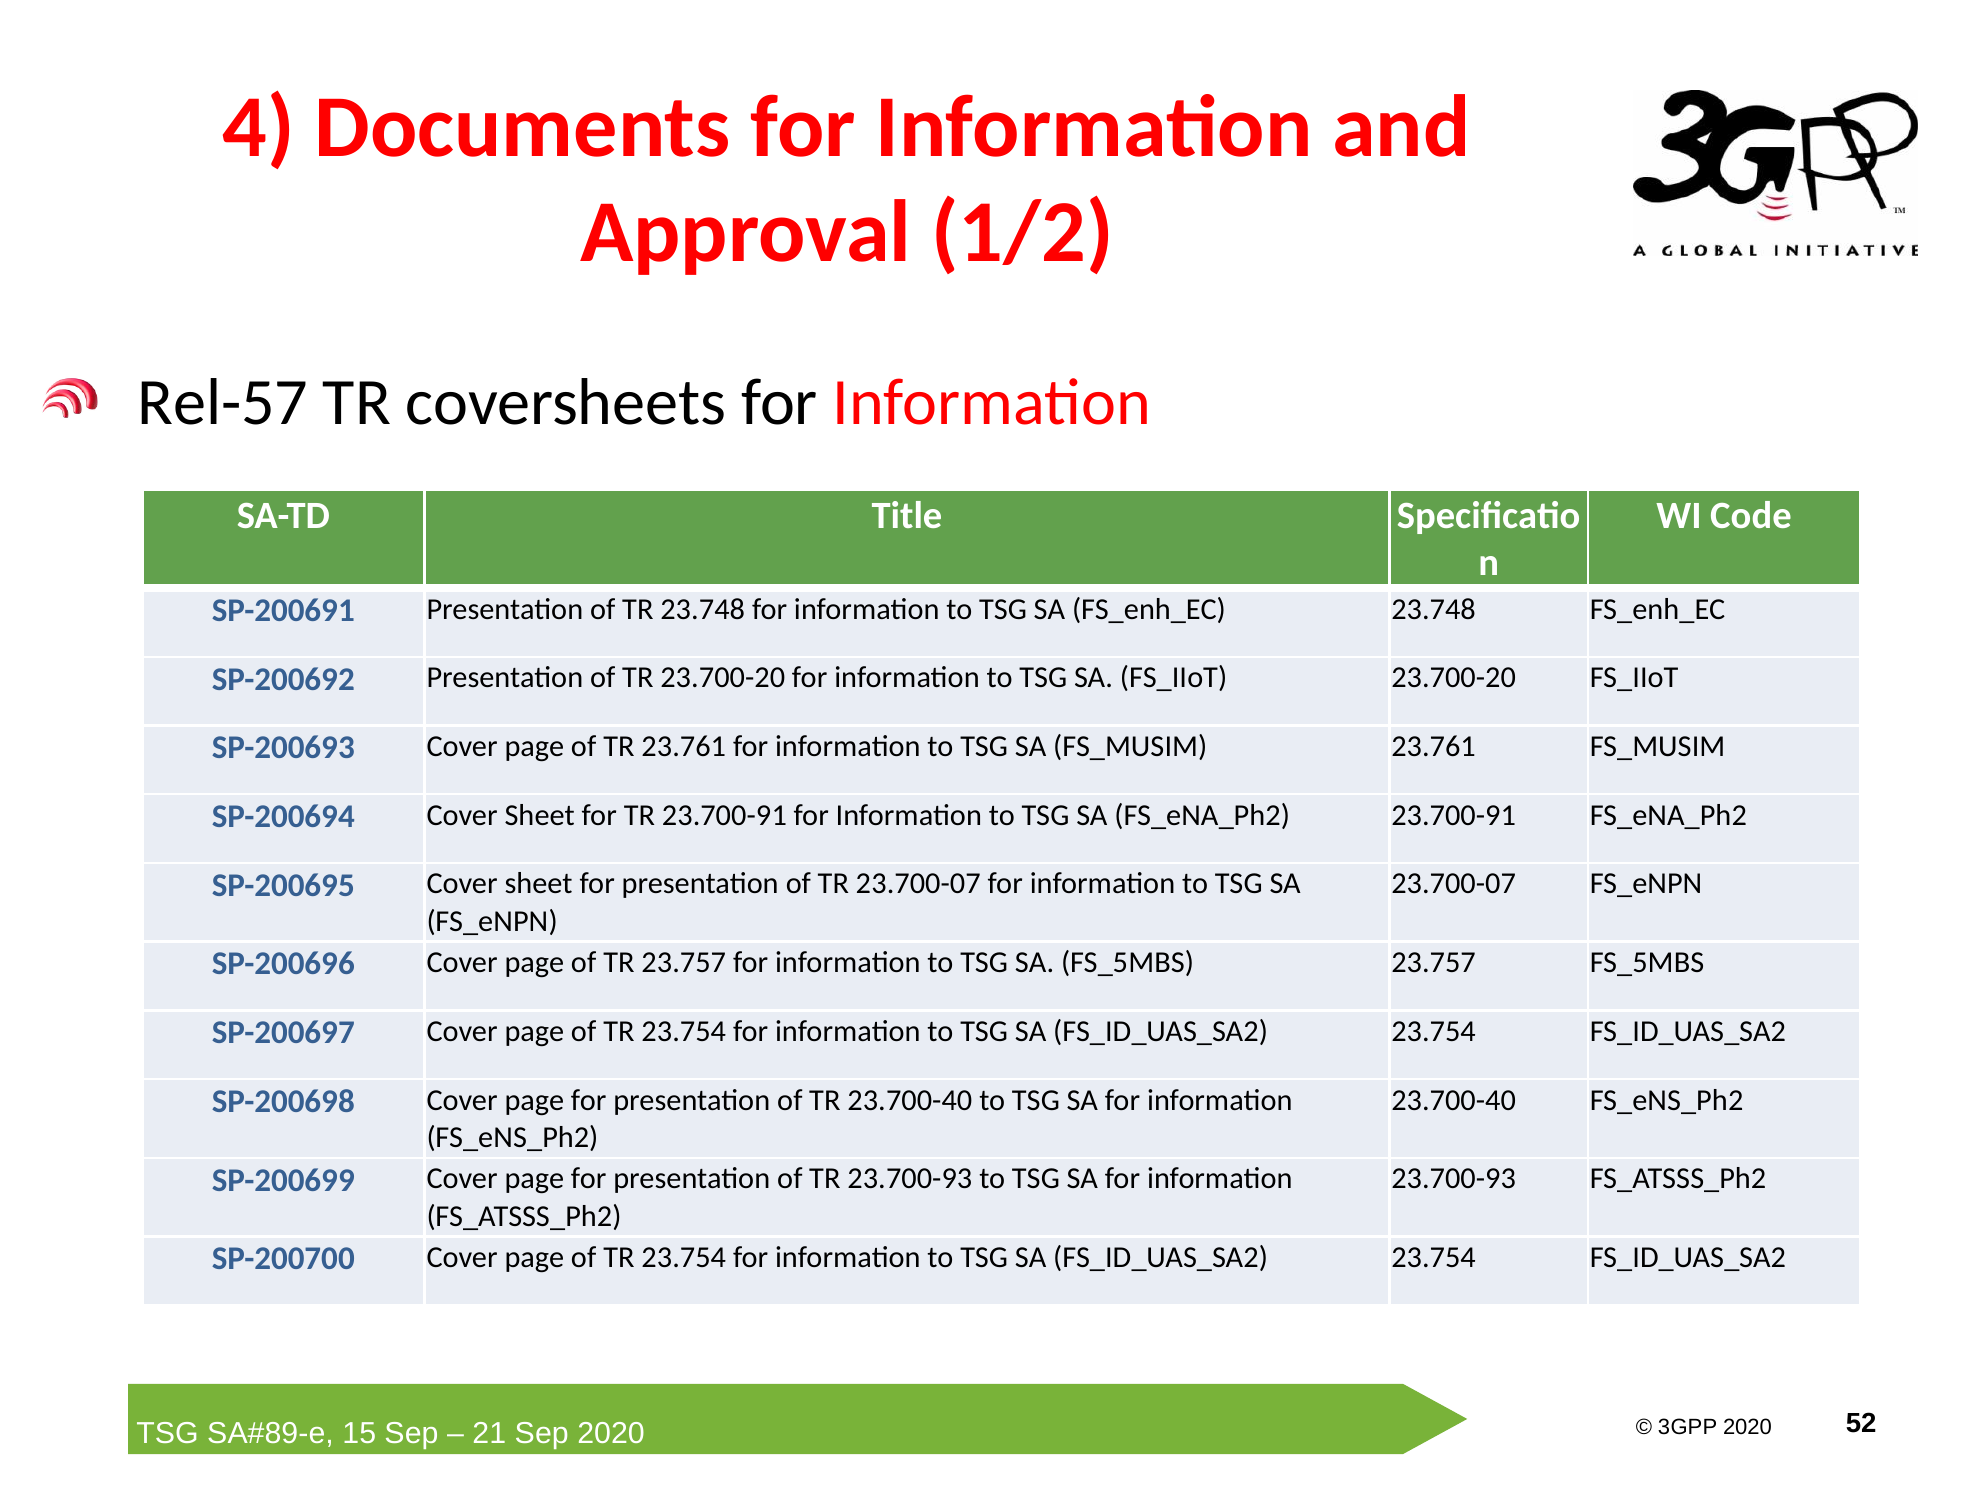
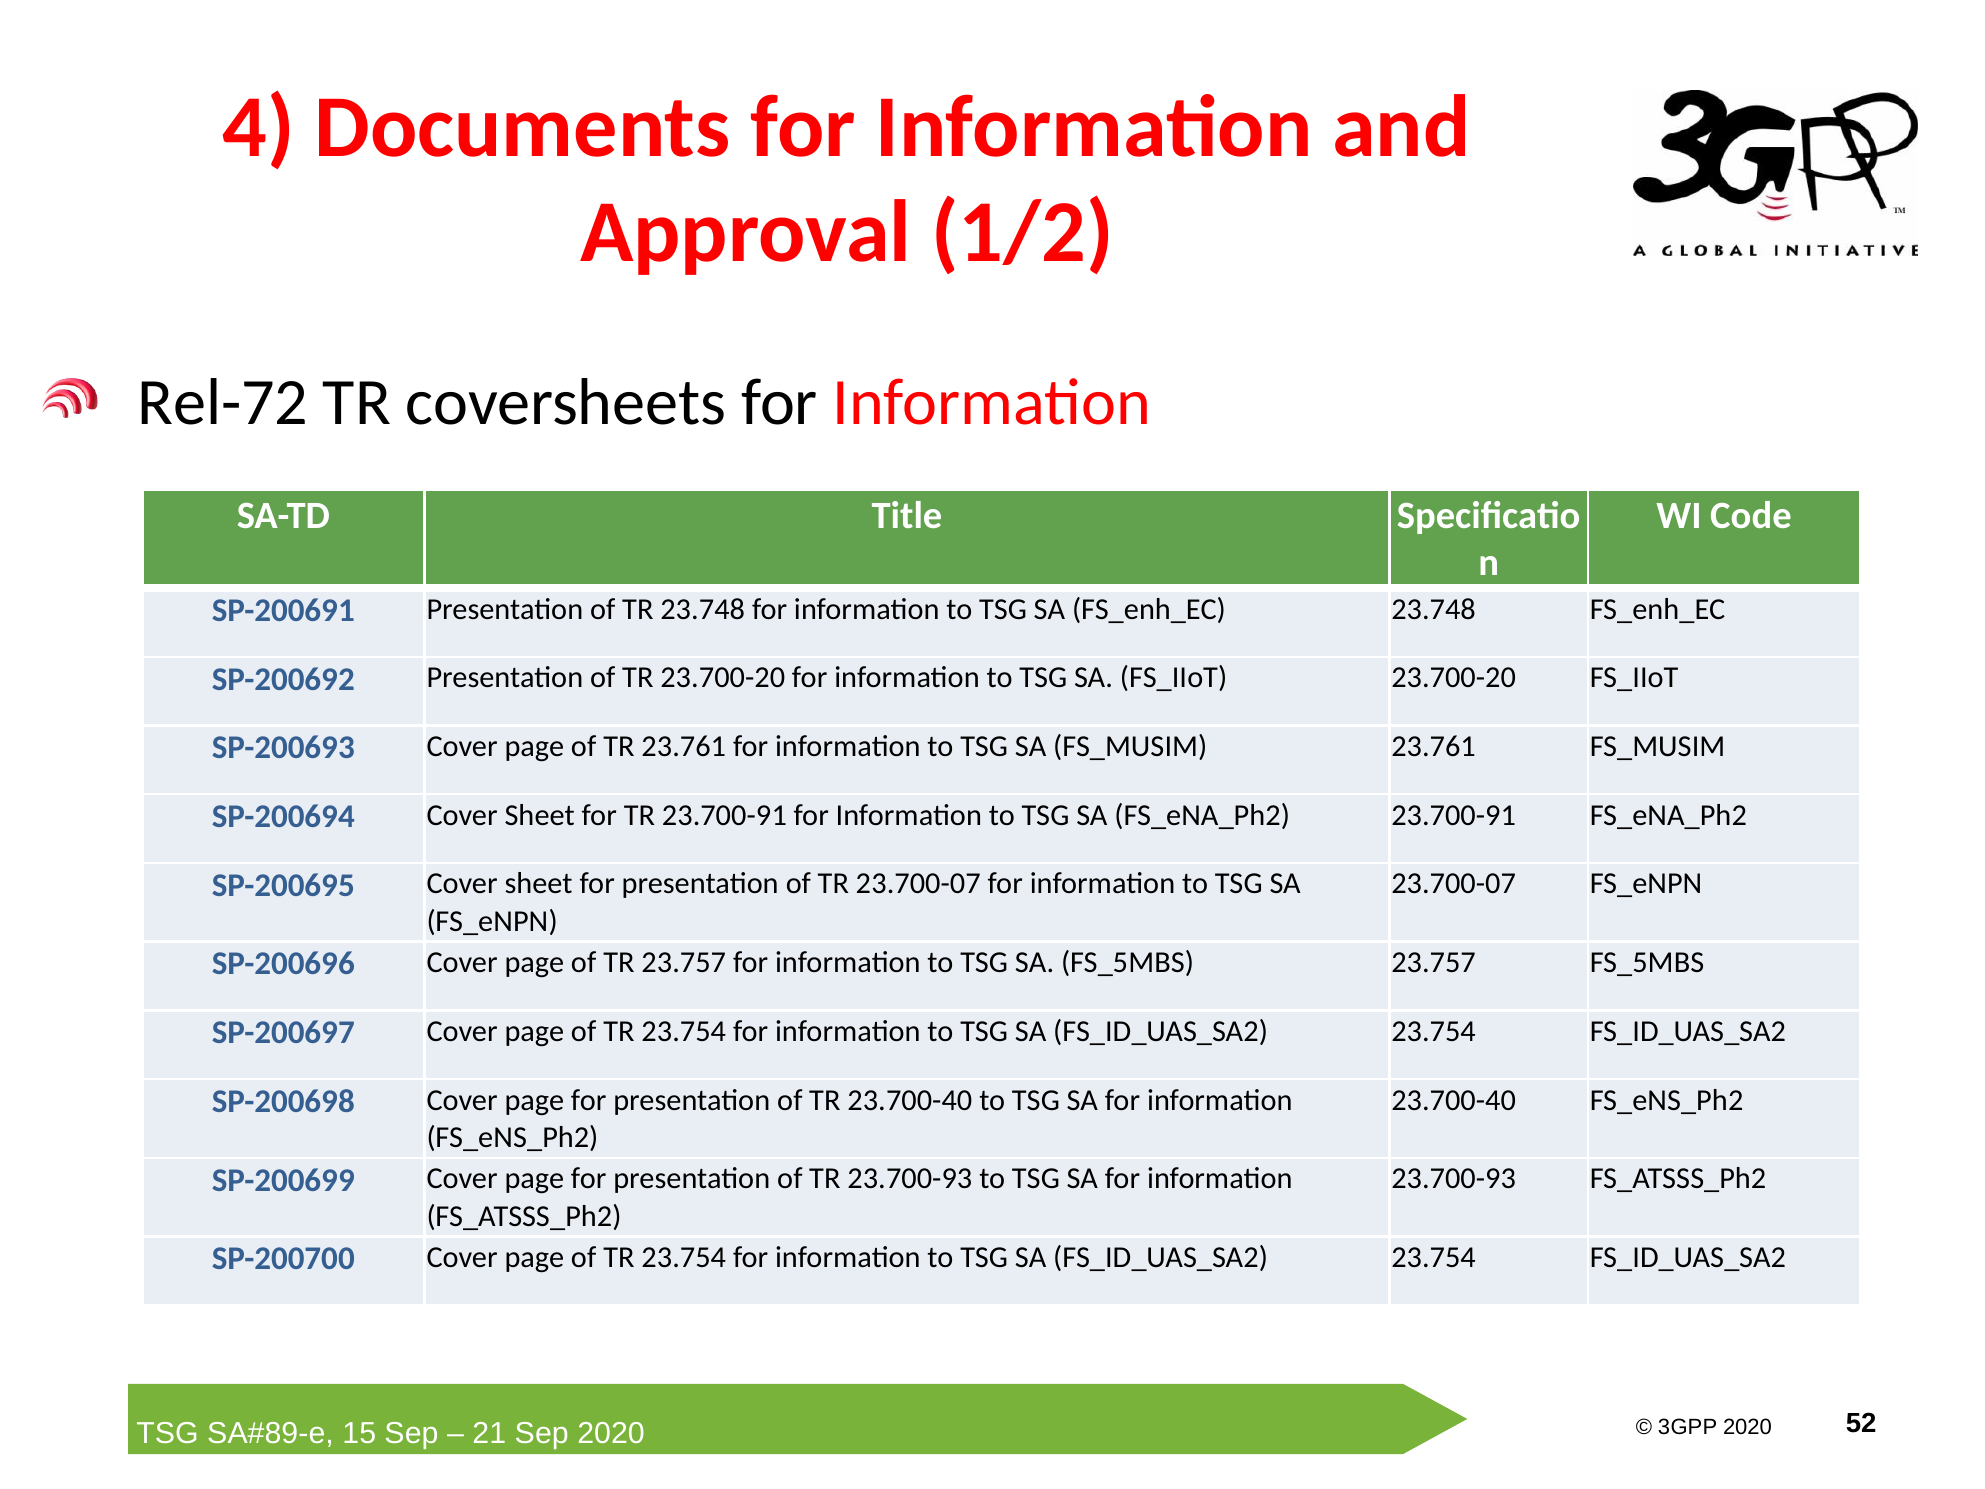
Rel-57: Rel-57 -> Rel-72 (223, 403)
